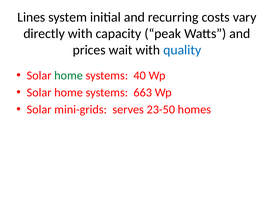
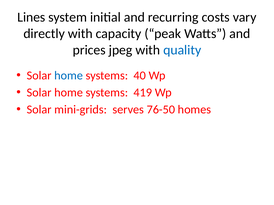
wait: wait -> jpeg (121, 50)
home colour: green -> blue (69, 76)
663: 663 -> 419 (143, 93)
23-50: 23-50 -> 76-50 (161, 110)
